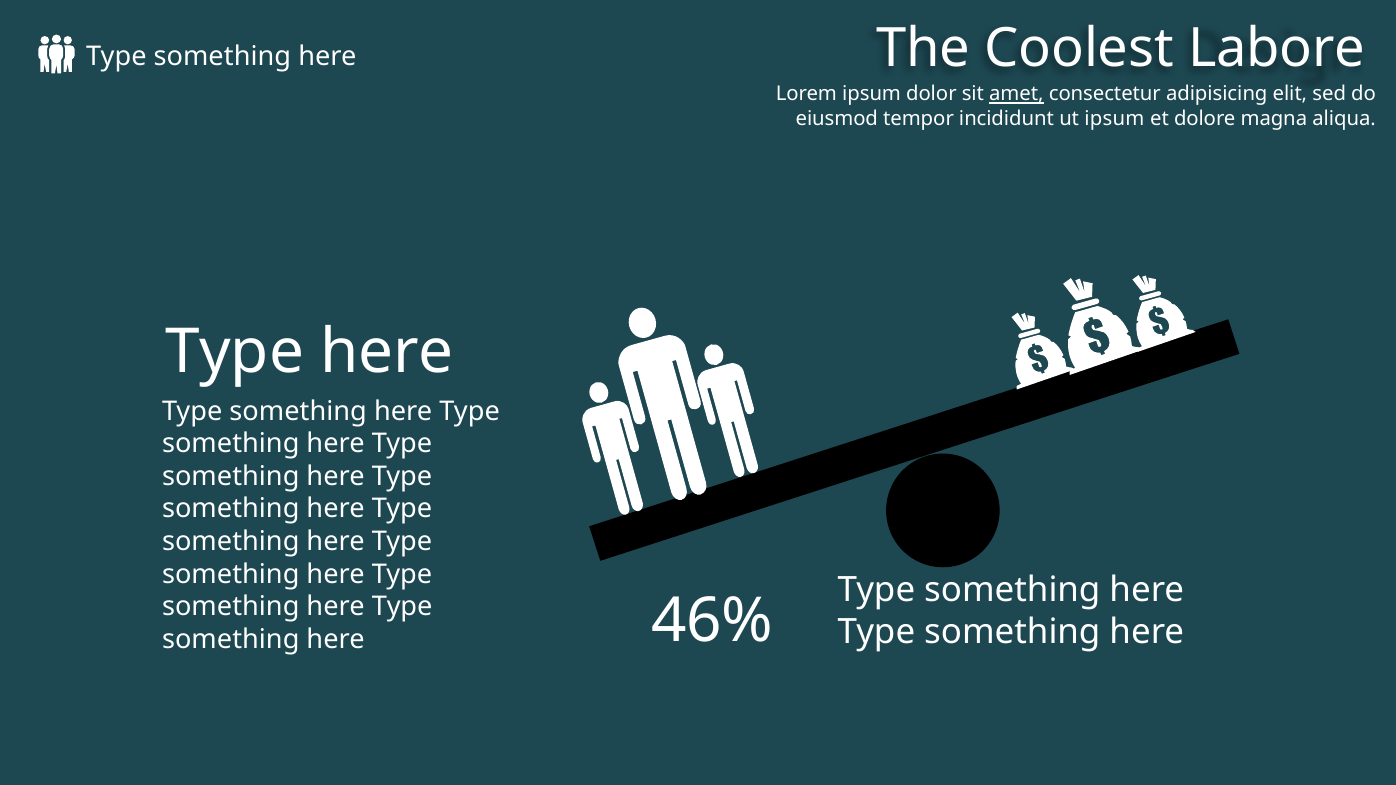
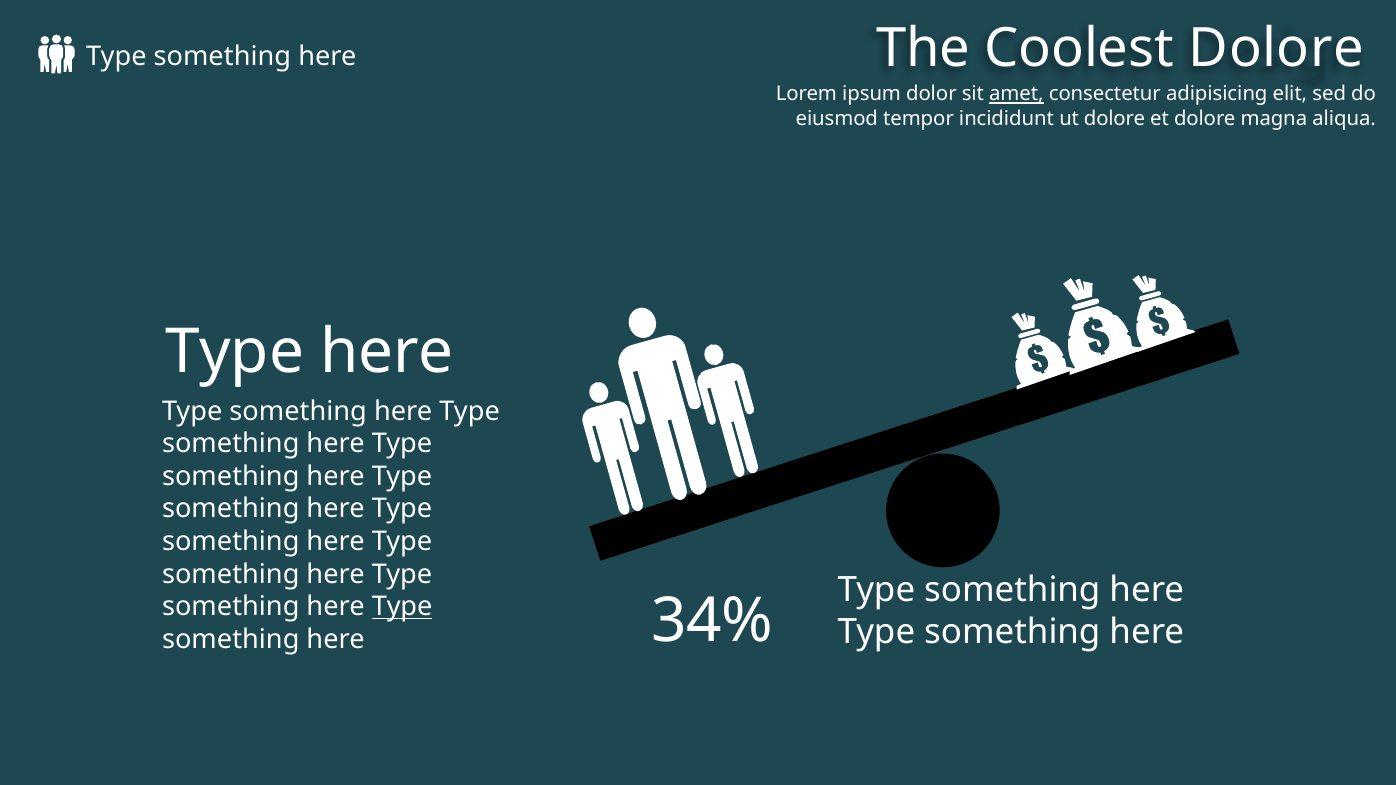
Coolest Labore: Labore -> Dolore (1276, 48)
ut ipsum: ipsum -> dolore (1115, 119)
Type underline: none -> present (402, 607)
46%: 46% -> 34% (712, 622)
